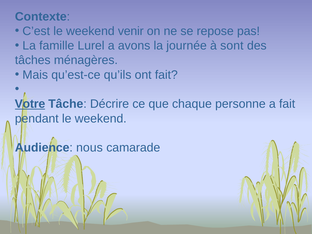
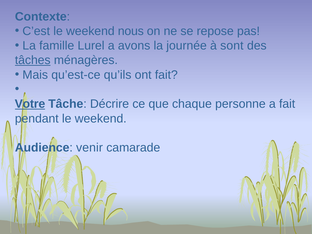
venir: venir -> nous (131, 31)
tâches underline: none -> present (33, 60)
nous: nous -> venir (89, 148)
